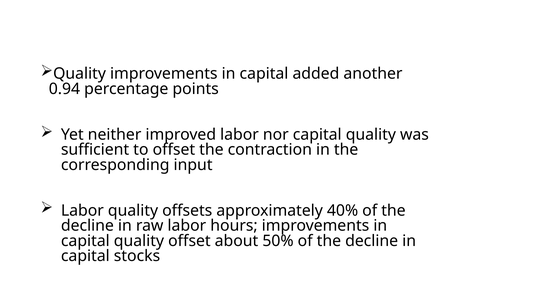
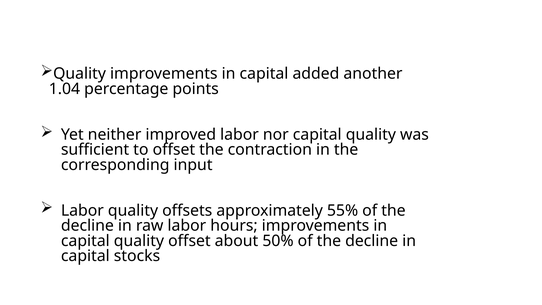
0.94: 0.94 -> 1.04 (64, 89)
40%: 40% -> 55% (343, 210)
